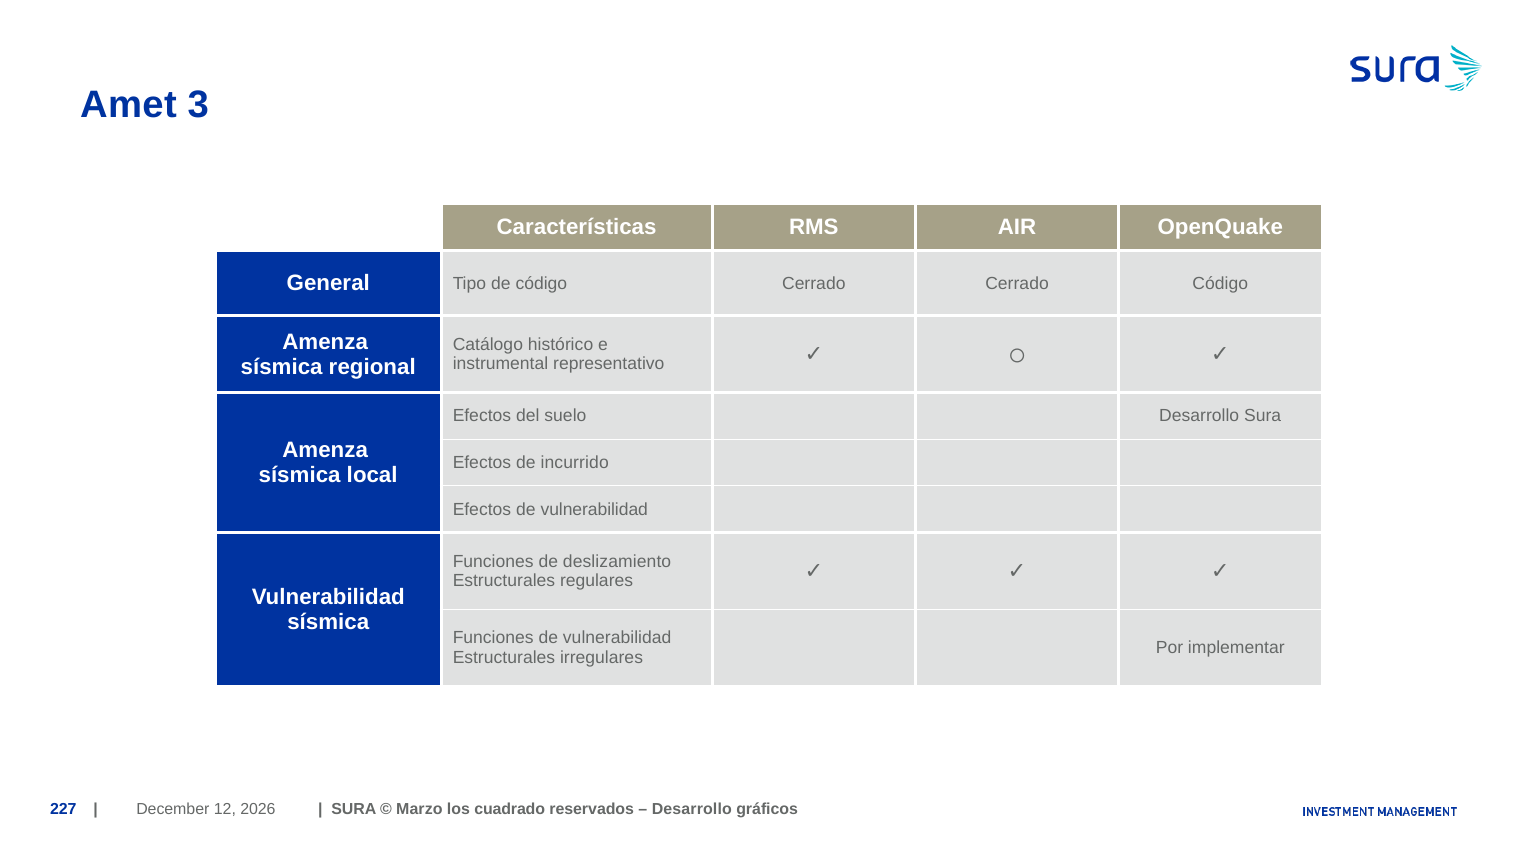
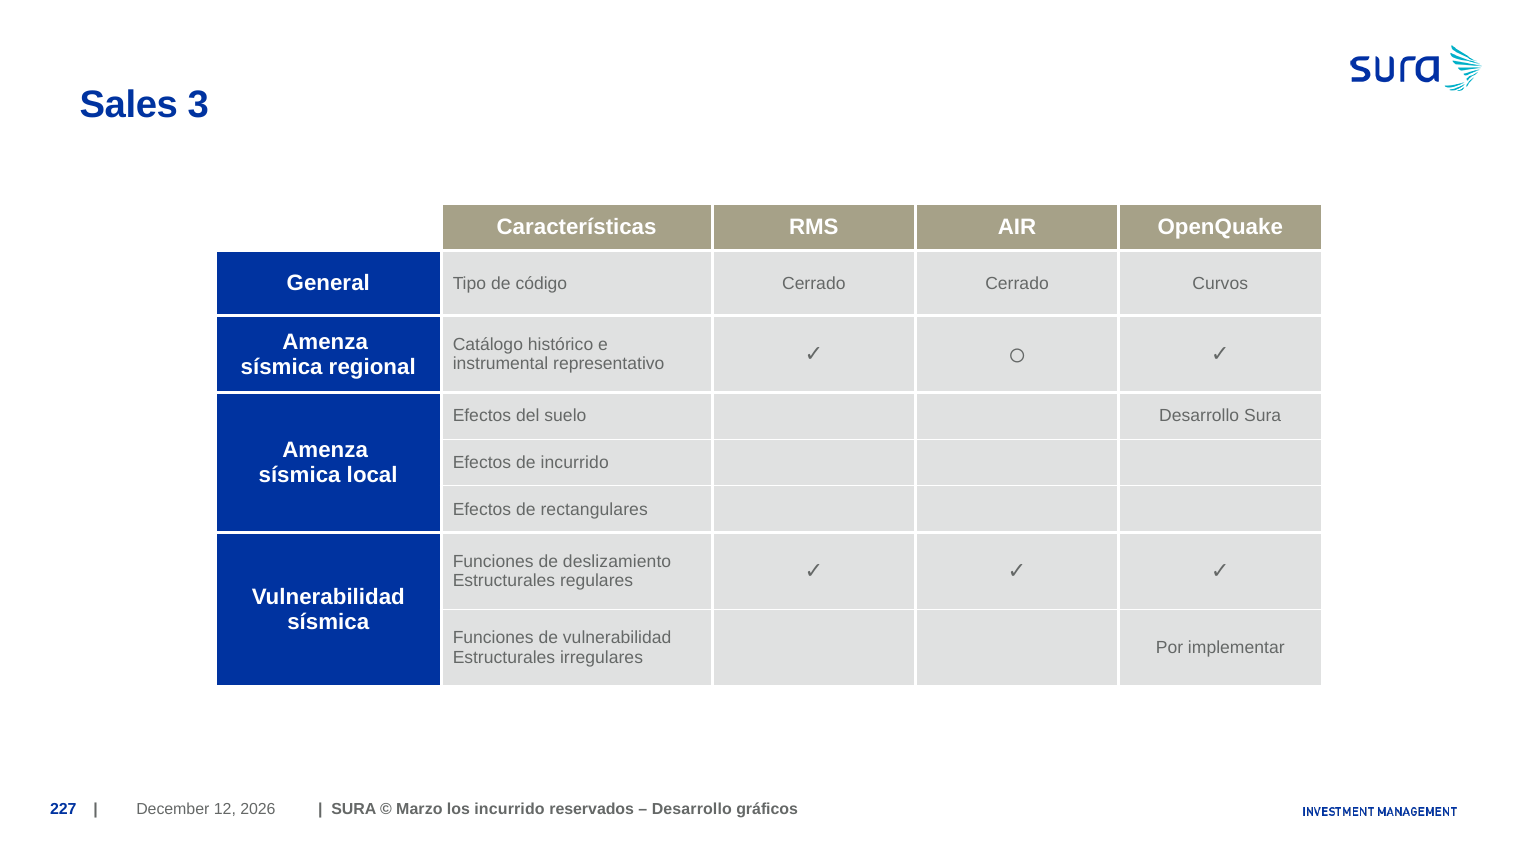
Amet: Amet -> Sales (129, 105)
Cerrado Código: Código -> Curvos (1220, 283)
Efectos de vulnerabilidad: vulnerabilidad -> rectangulares (594, 510)
los cuadrado: cuadrado -> incurrido (510, 810)
